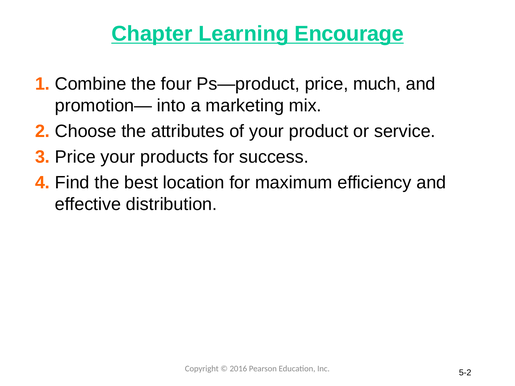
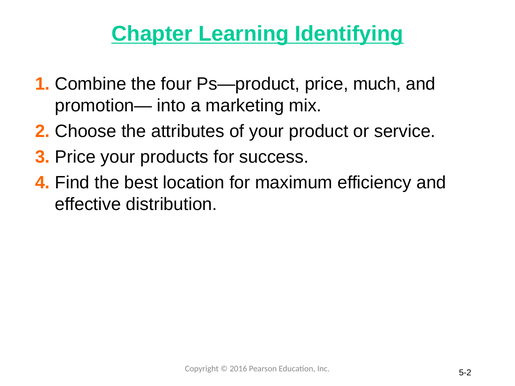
Encourage: Encourage -> Identifying (349, 34)
